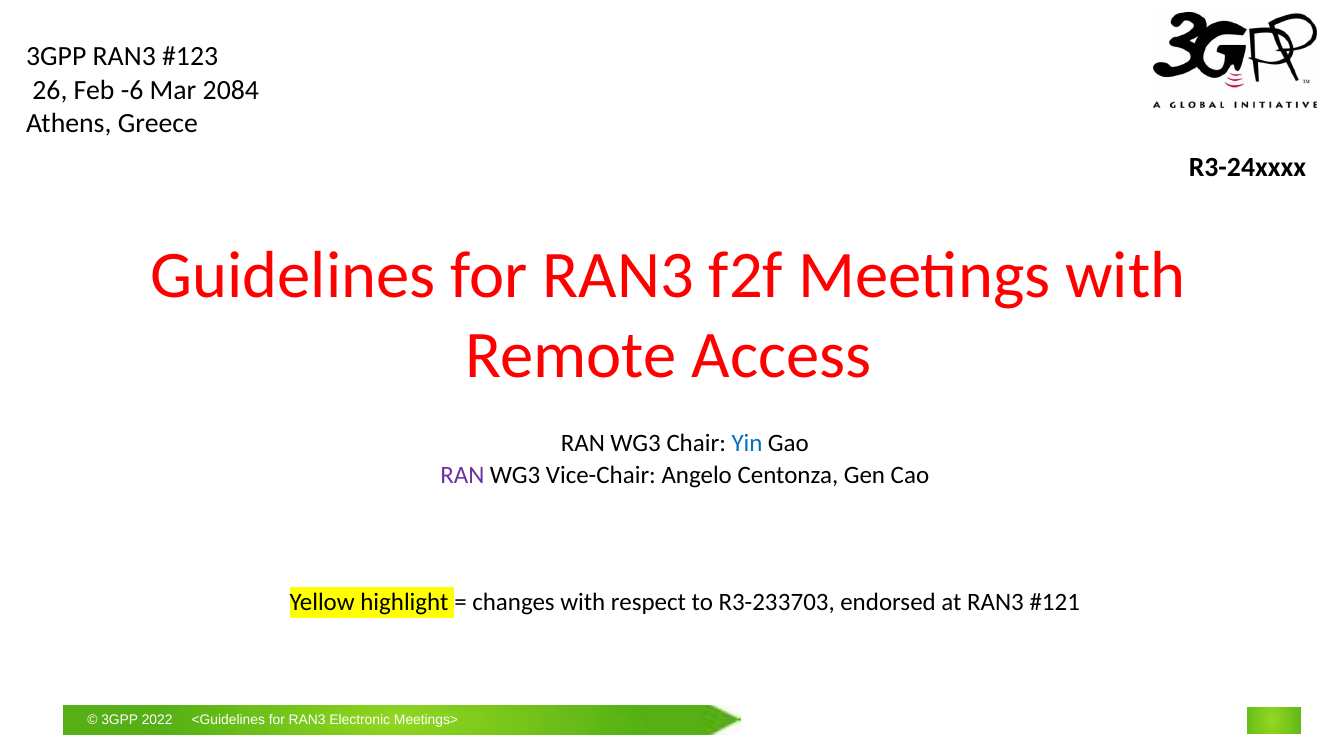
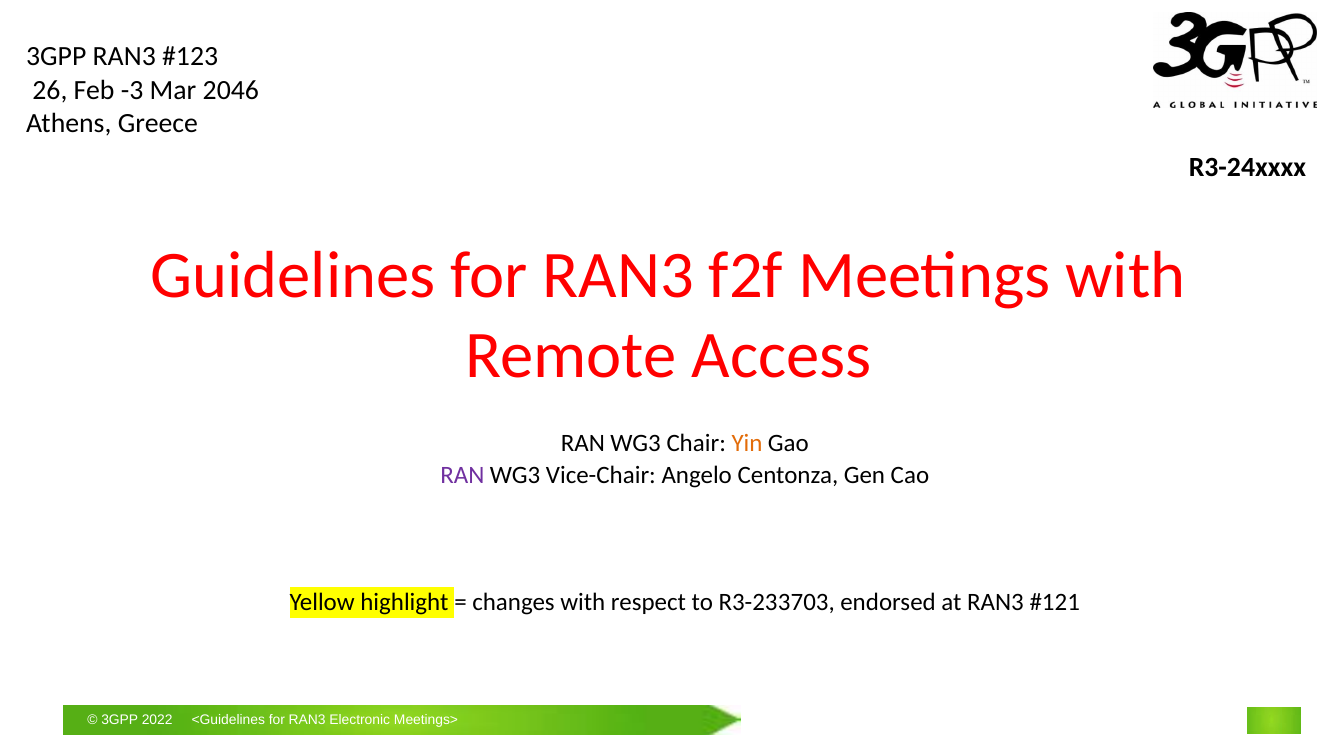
-6: -6 -> -3 (132, 90)
2084: 2084 -> 2046 (231, 90)
Yin colour: blue -> orange (747, 444)
